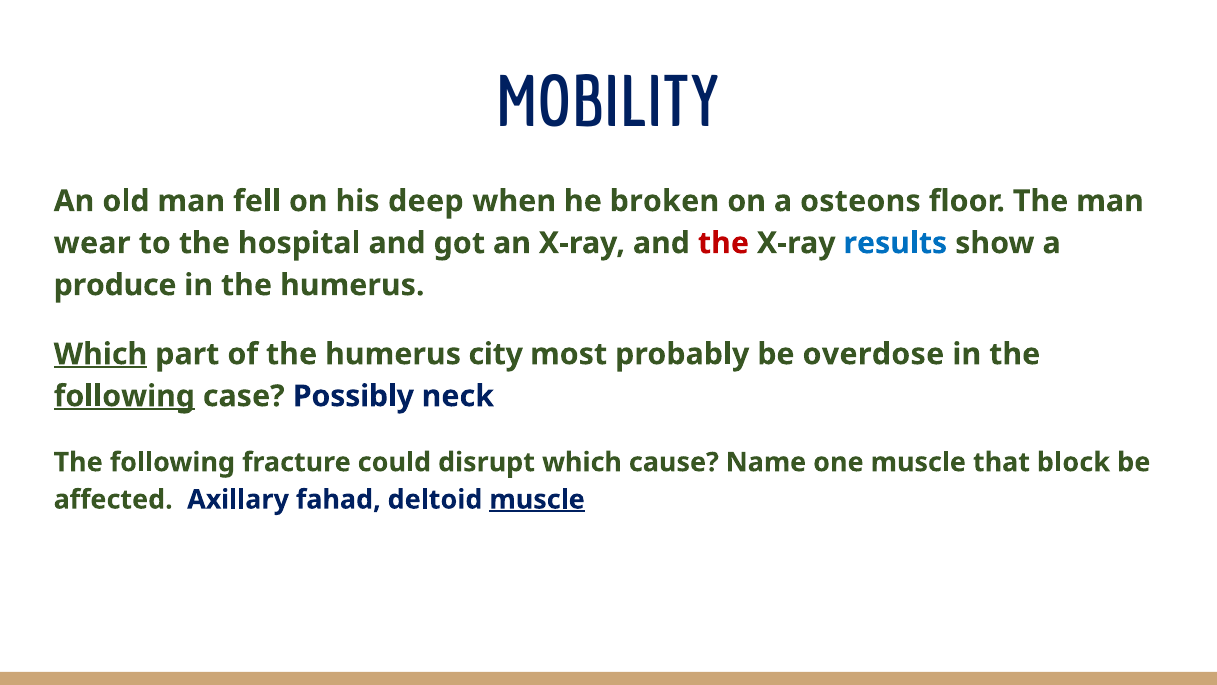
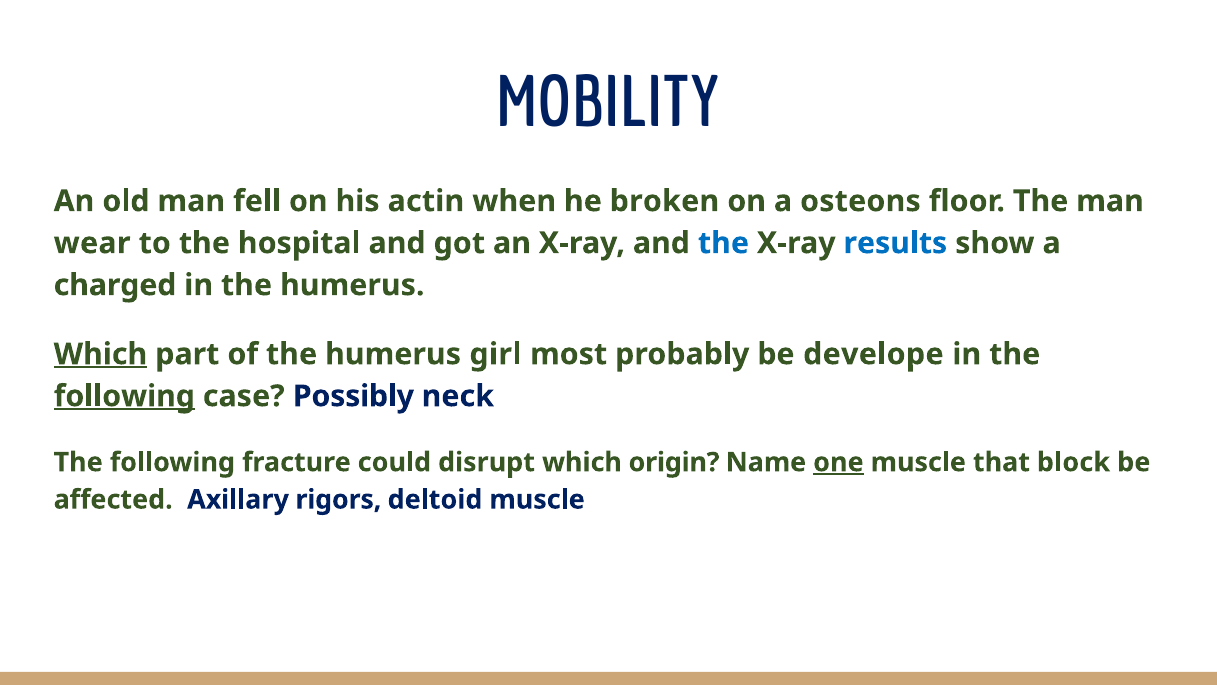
deep: deep -> actin (426, 201)
the colour: red -> blue (723, 243)
produce: produce -> charged (115, 285)
city: city -> girl (495, 354)
overdose: overdose -> develope (873, 354)
cause: cause -> origin (674, 462)
one underline: none -> present (838, 462)
fahad: fahad -> rigors (338, 499)
muscle underline: present -> none (537, 499)
